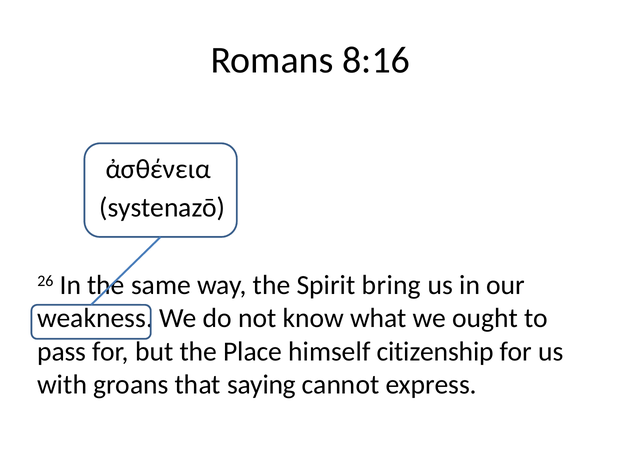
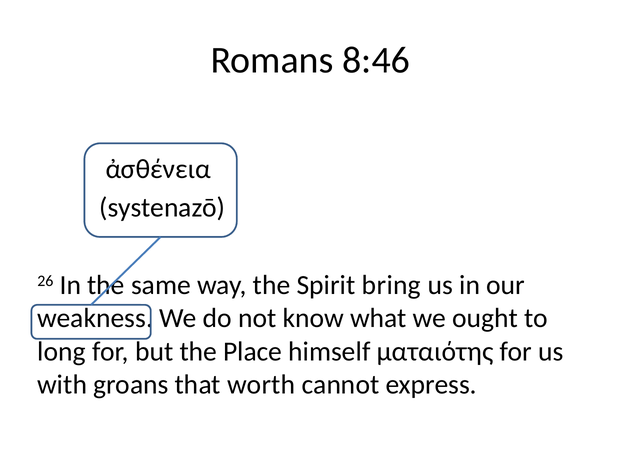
8:16: 8:16 -> 8:46 (376, 60)
pass: pass -> long (62, 351)
citizenship: citizenship -> ματαιότης (435, 351)
saying: saying -> worth (261, 384)
